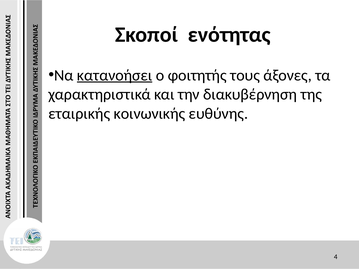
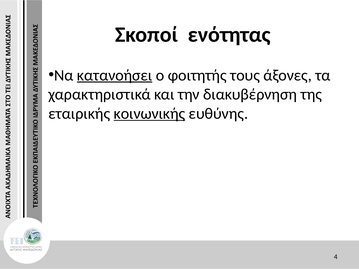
κοινωνικής underline: none -> present (149, 114)
